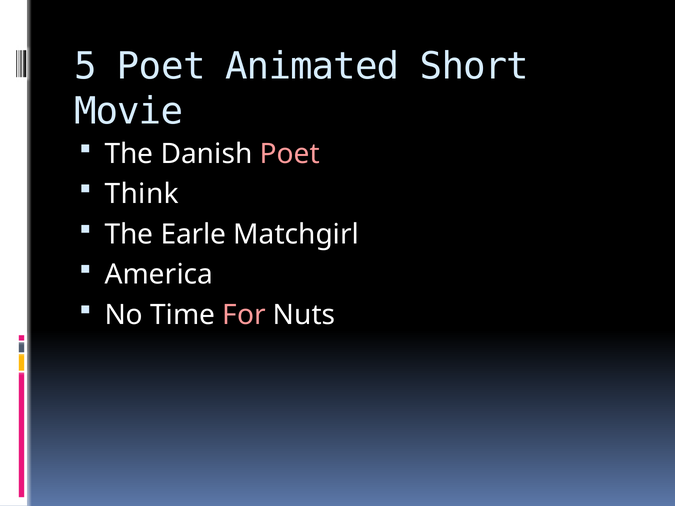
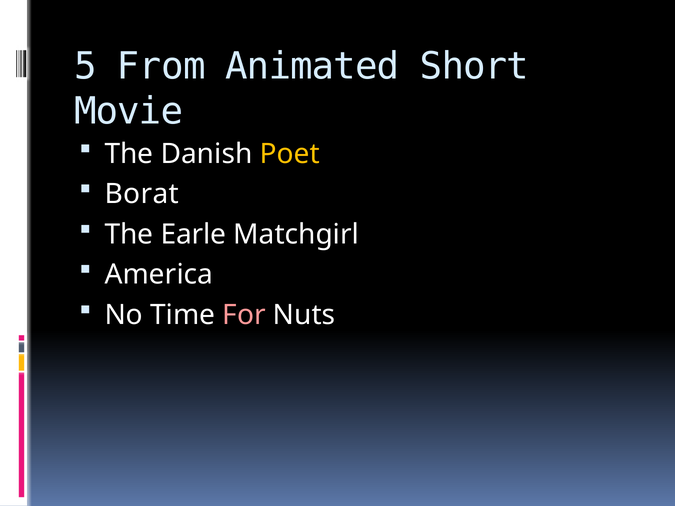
5 Poet: Poet -> From (161, 66)
Poet colour: pink -> yellow (290, 154)
Think: Think -> Borat (142, 194)
